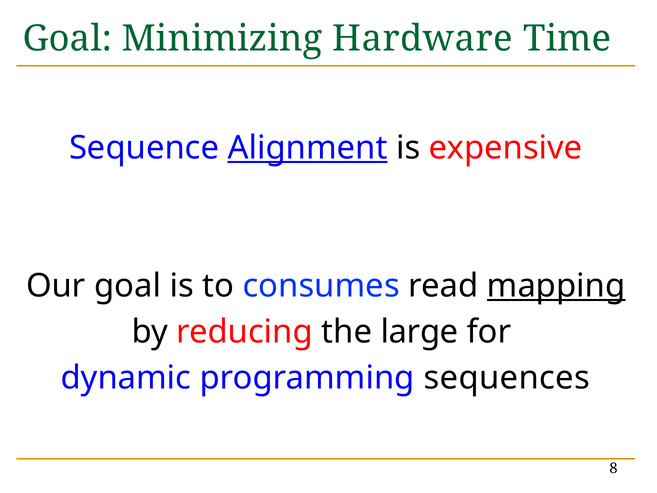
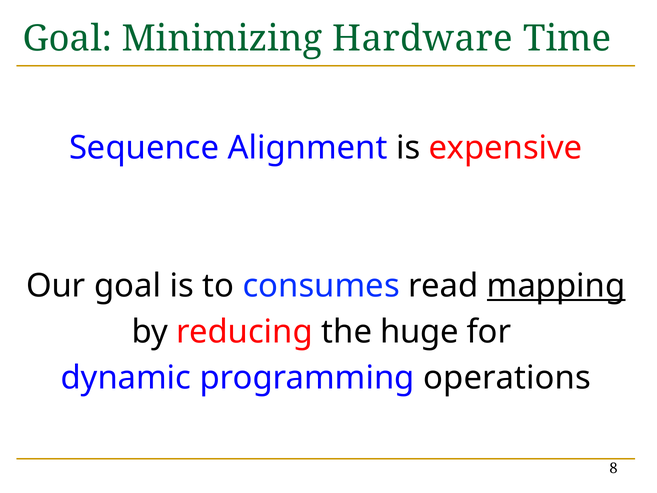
Alignment underline: present -> none (308, 148)
large: large -> huge (420, 332)
sequences: sequences -> operations (507, 378)
